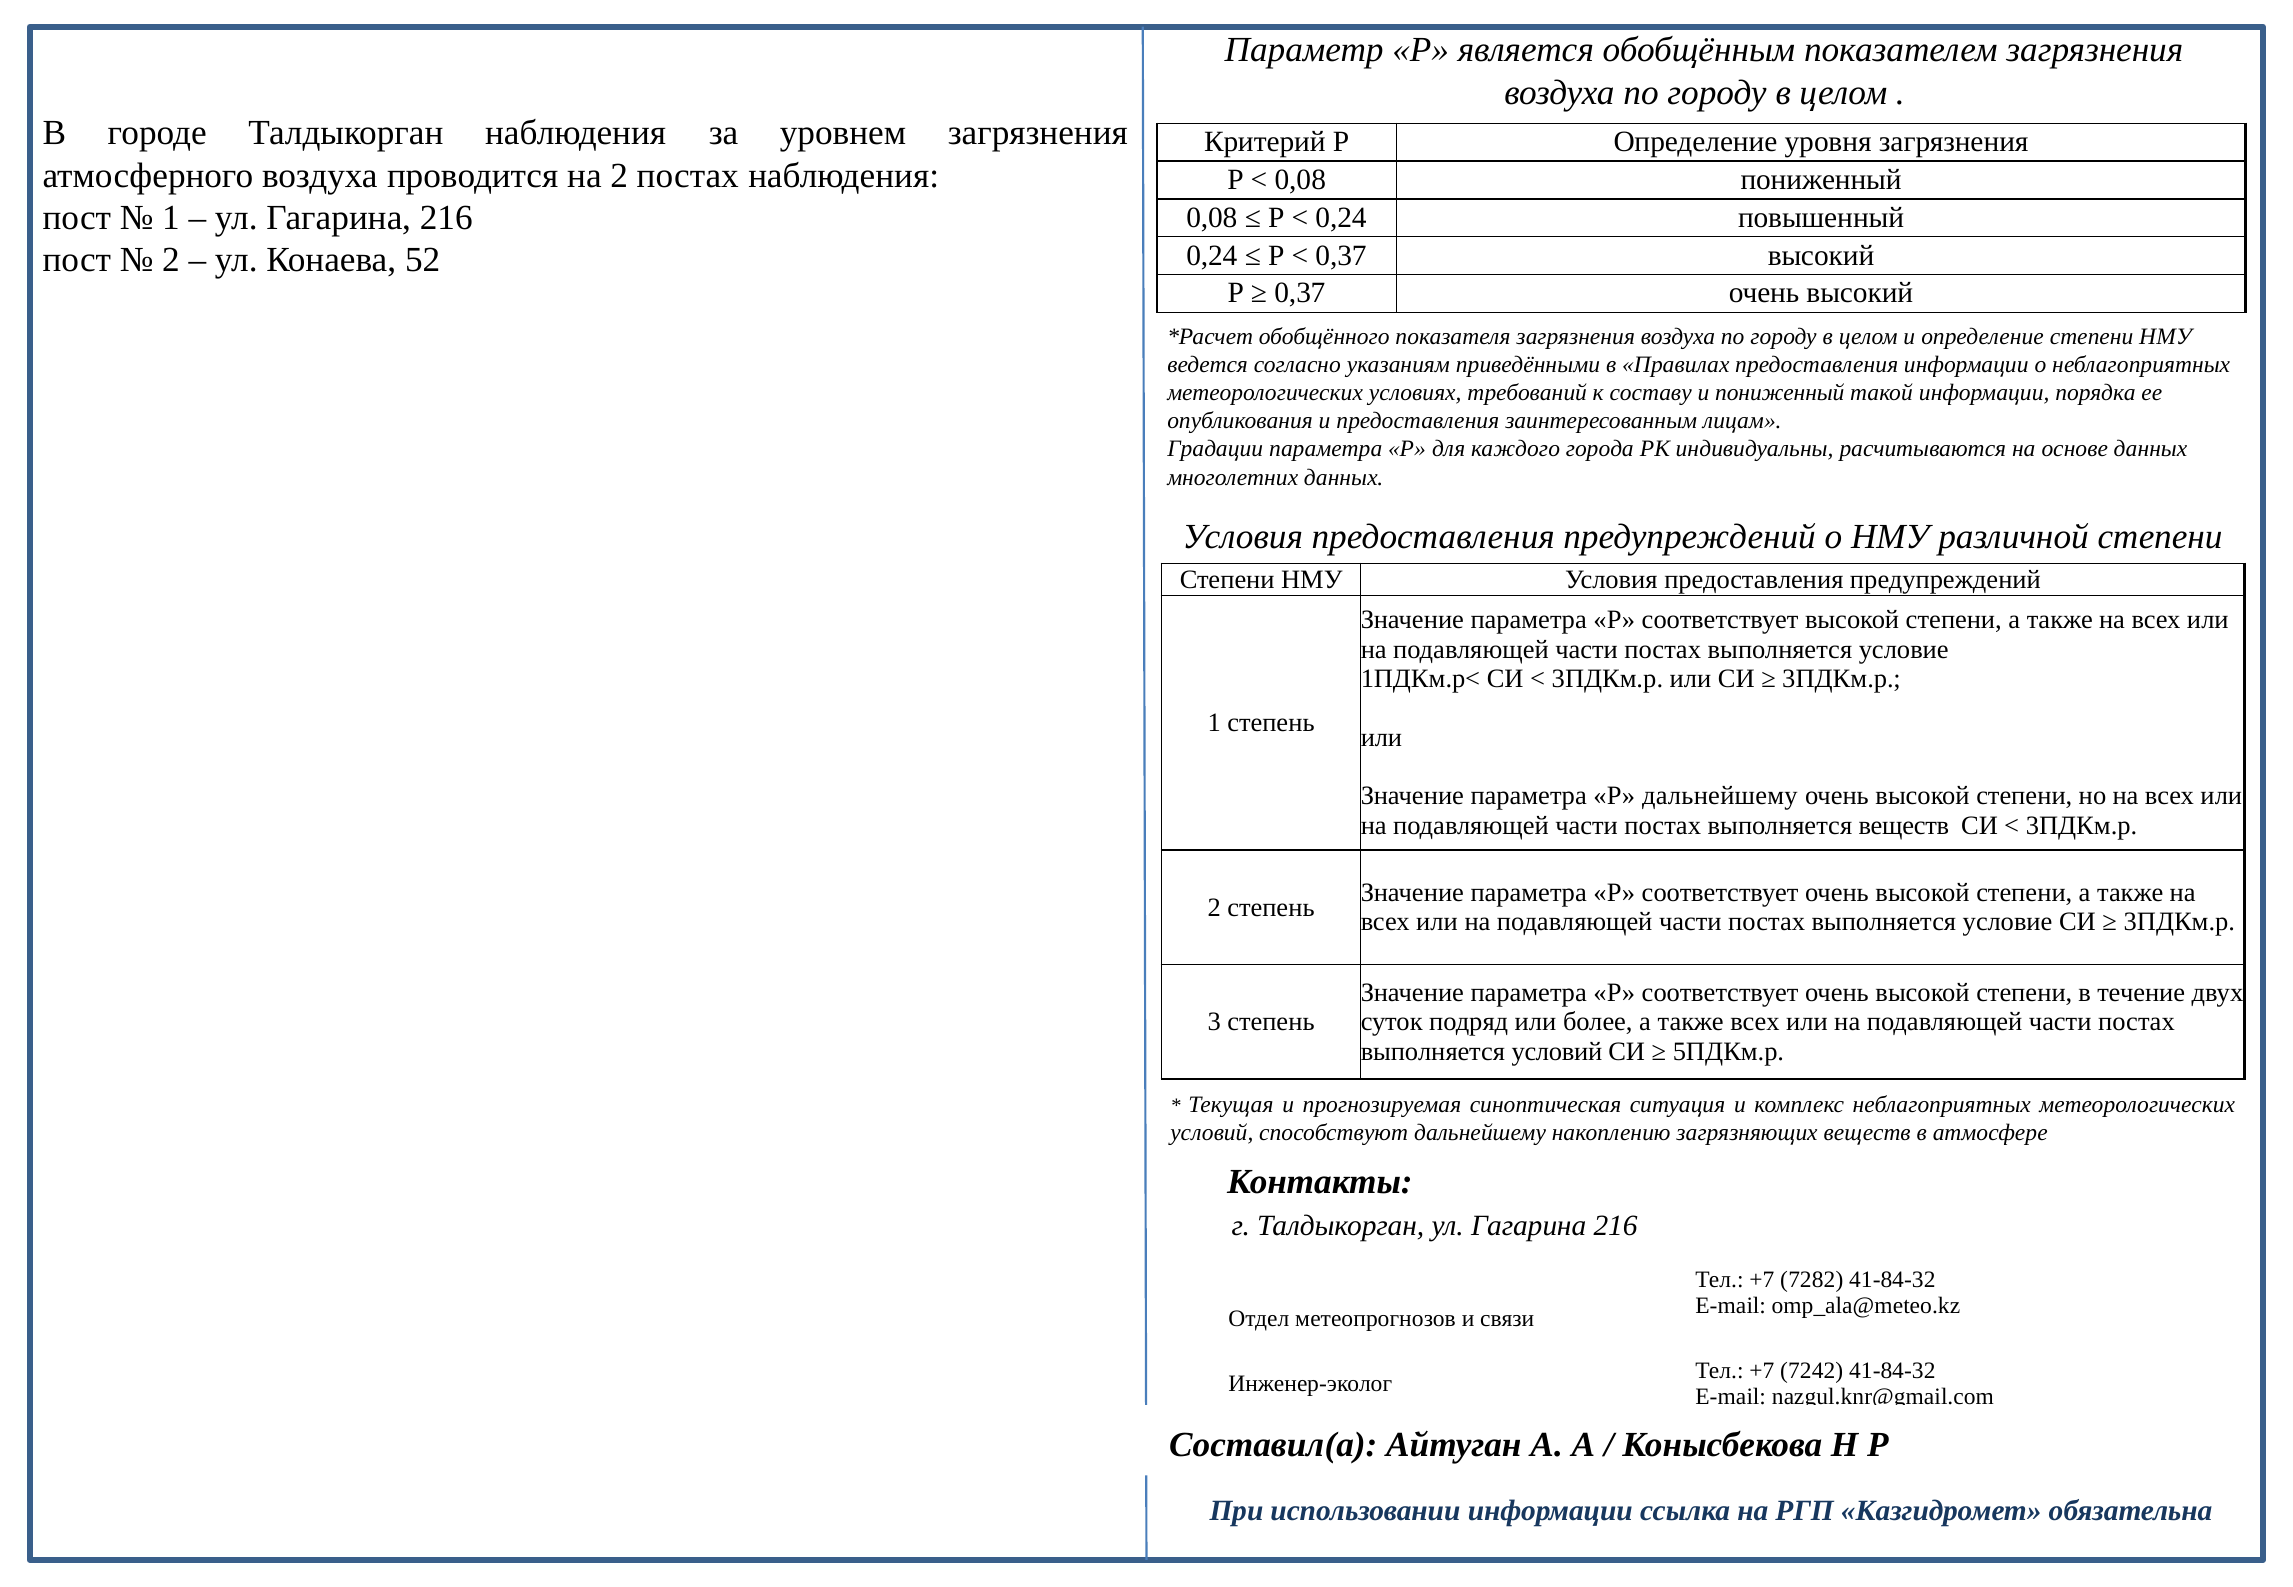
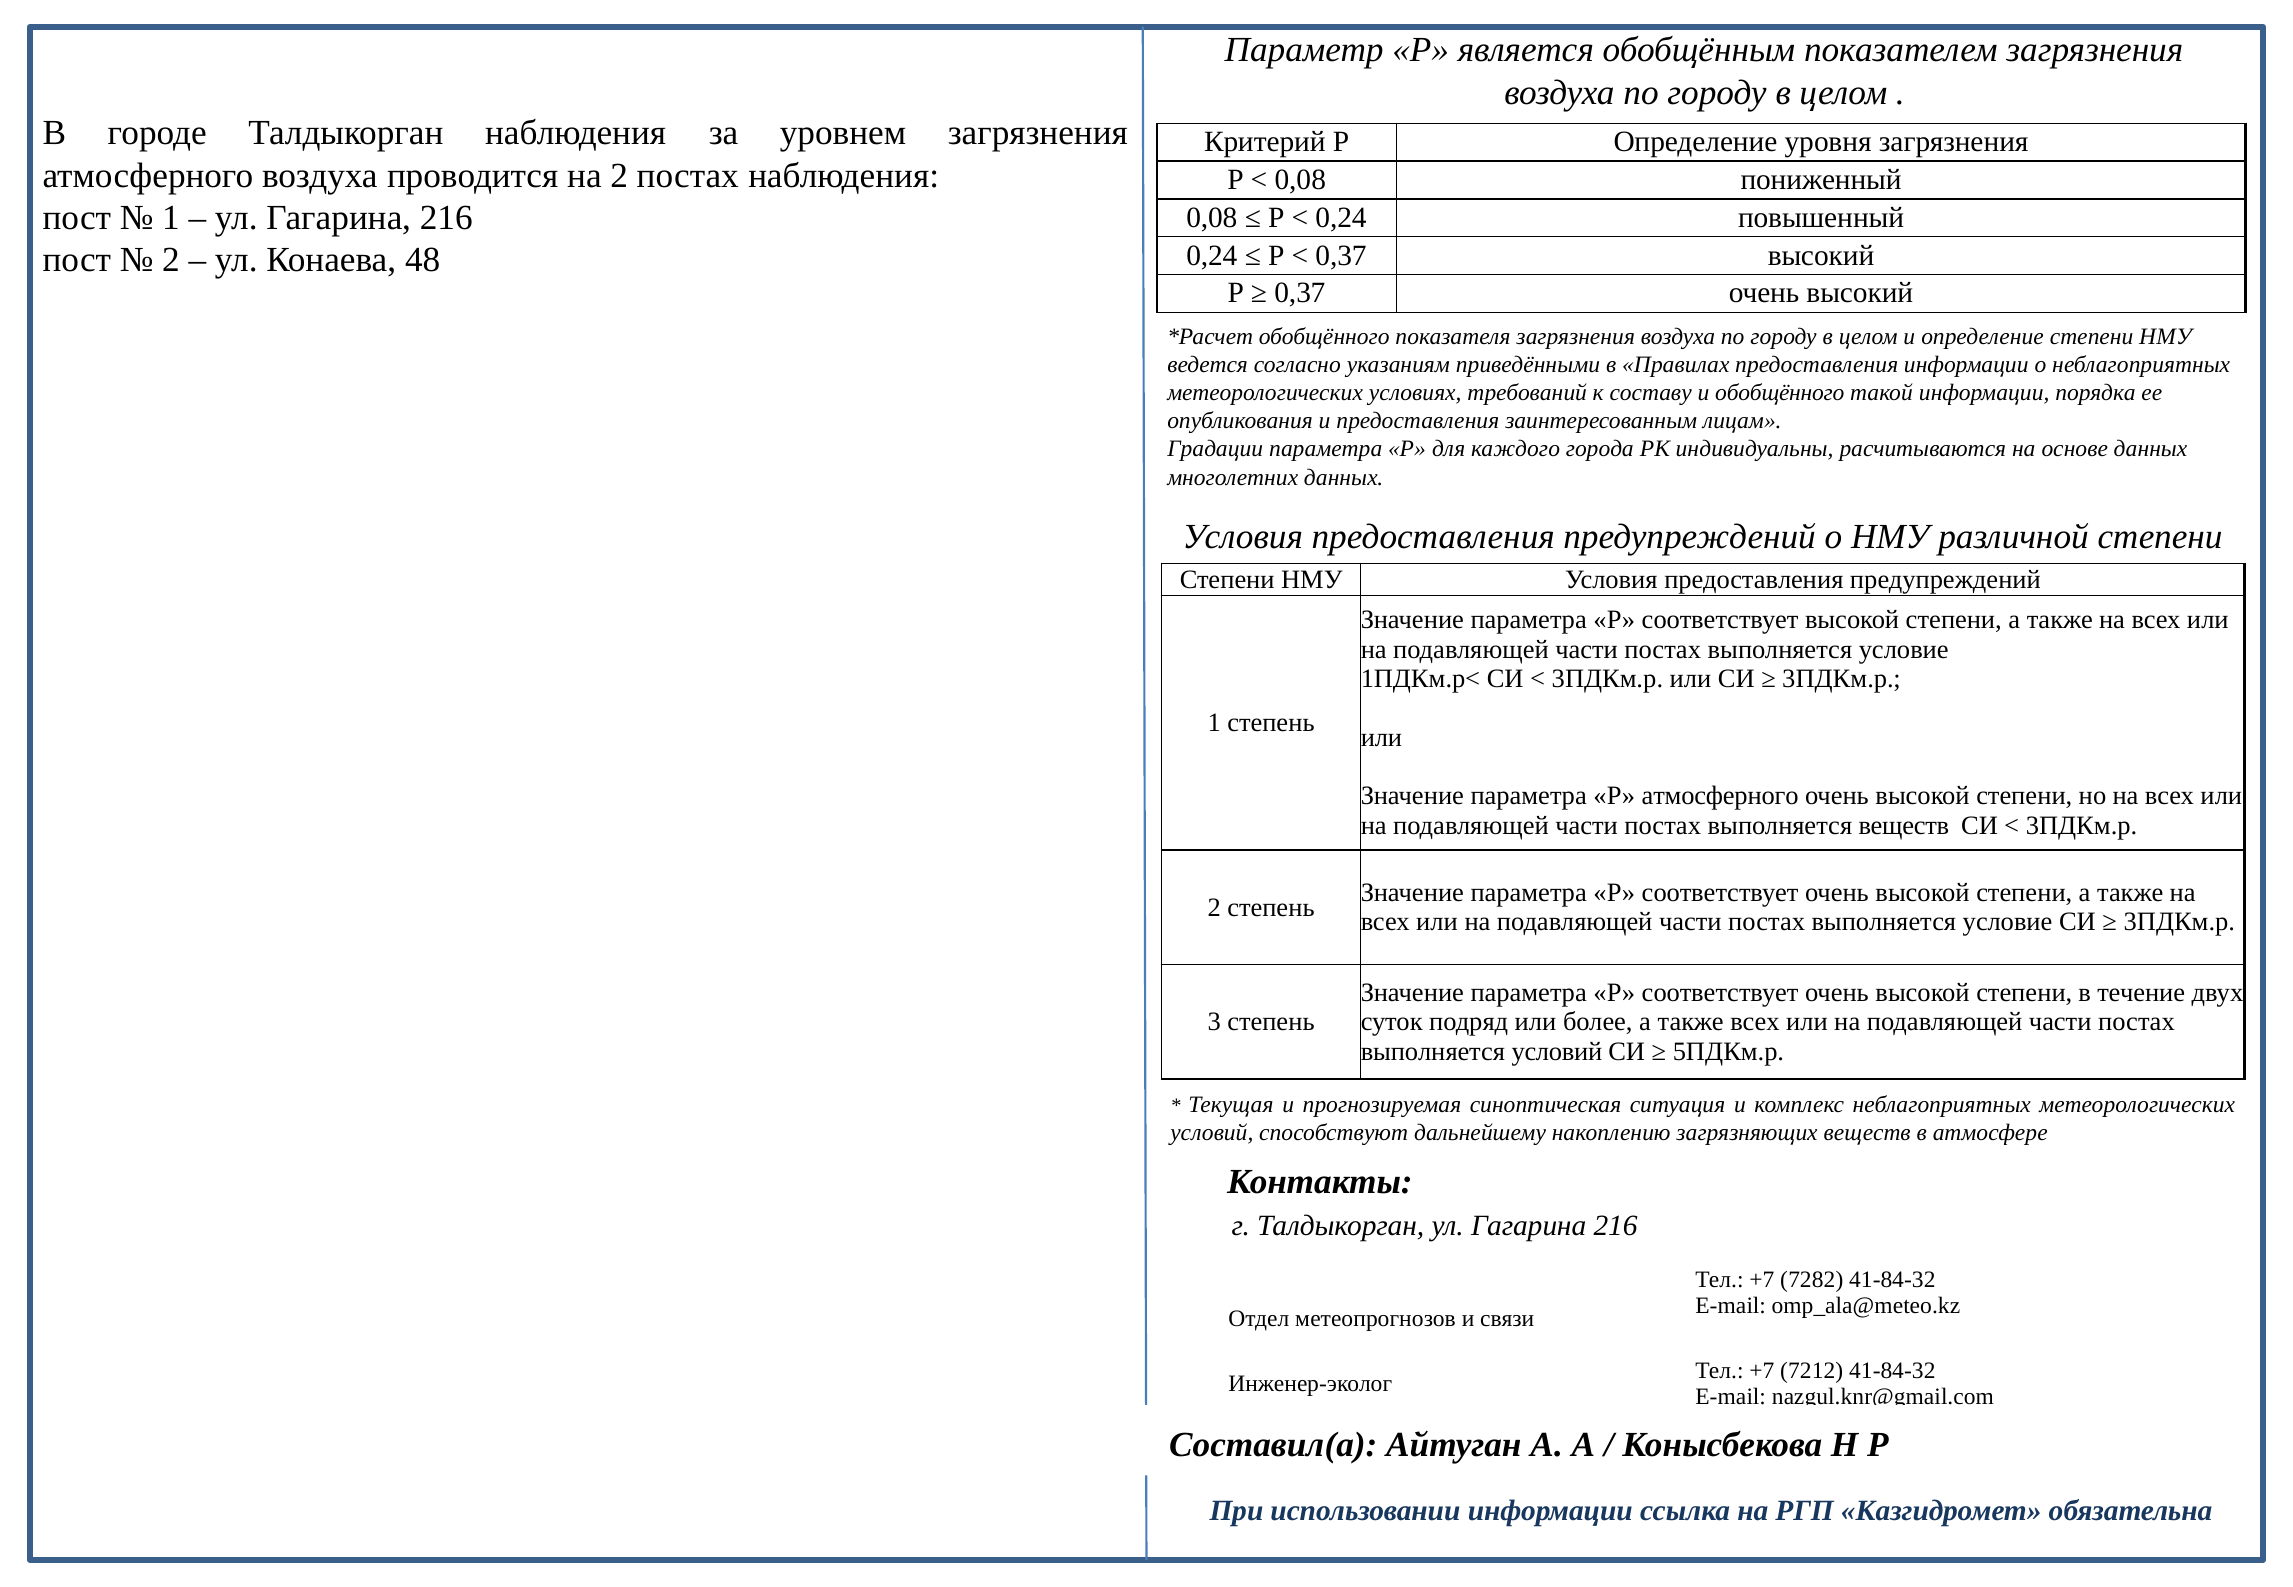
52: 52 -> 48 (423, 260)
и пониженный: пониженный -> обобщённого (1780, 393)
Р дальнейшему: дальнейшему -> атмосферного (1720, 796)
7242: 7242 -> 7212 (1812, 1371)
